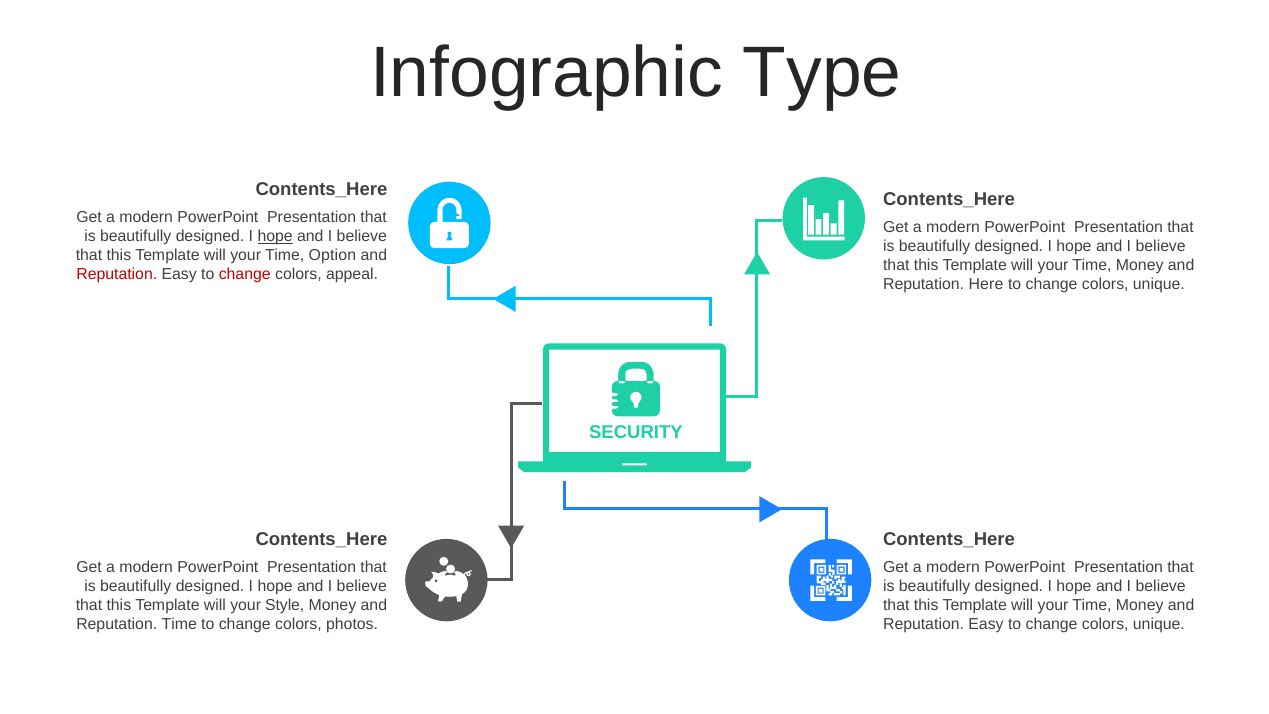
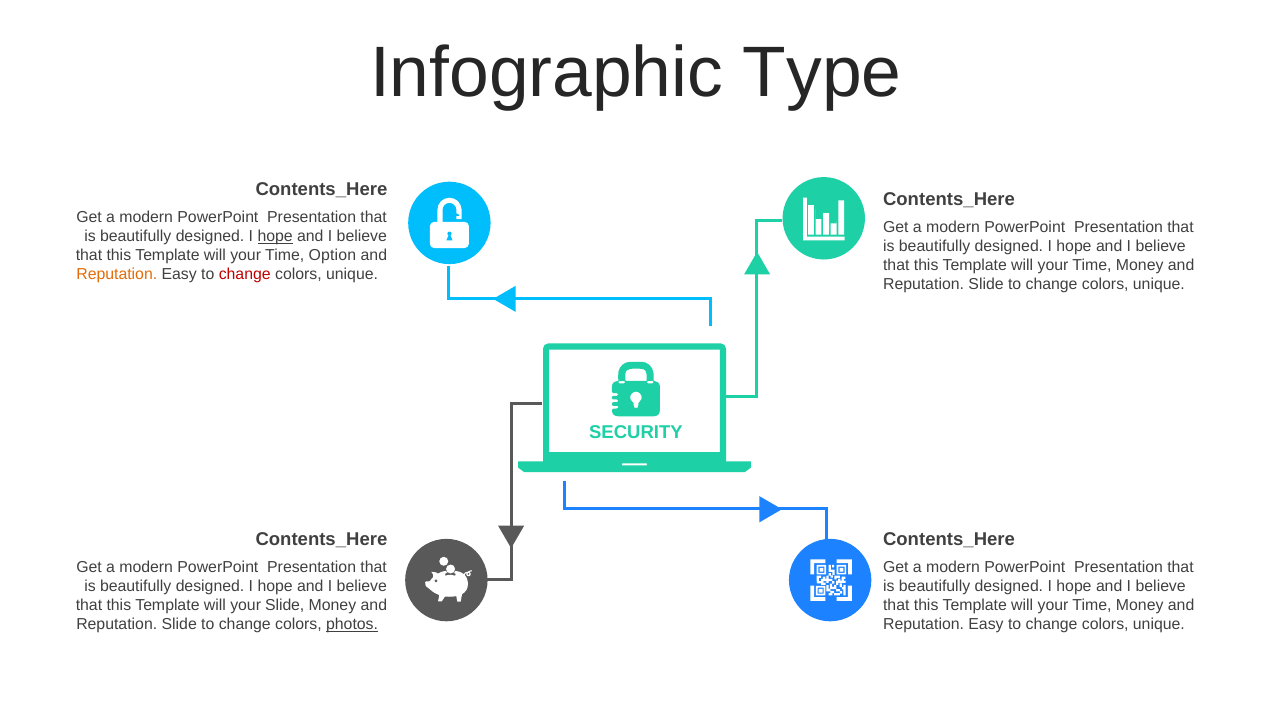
Reputation colour: red -> orange (117, 275)
appeal: appeal -> unique (352, 275)
Here: Here -> Slide (986, 284)
your Style: Style -> Slide (285, 605)
Time: Time -> Slide (179, 624)
photos underline: none -> present (352, 624)
